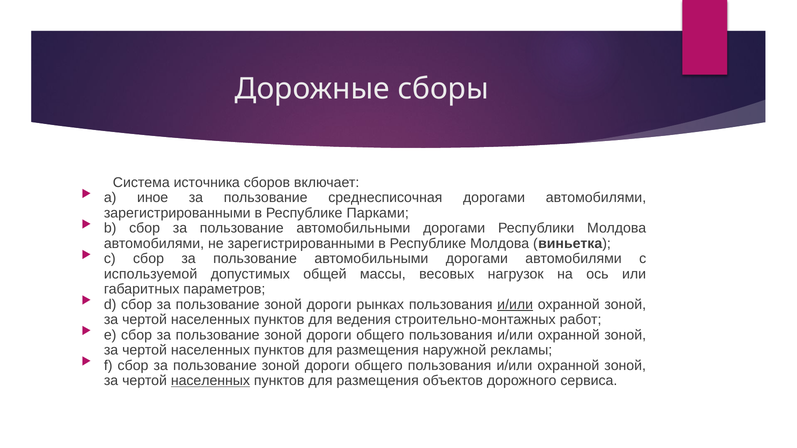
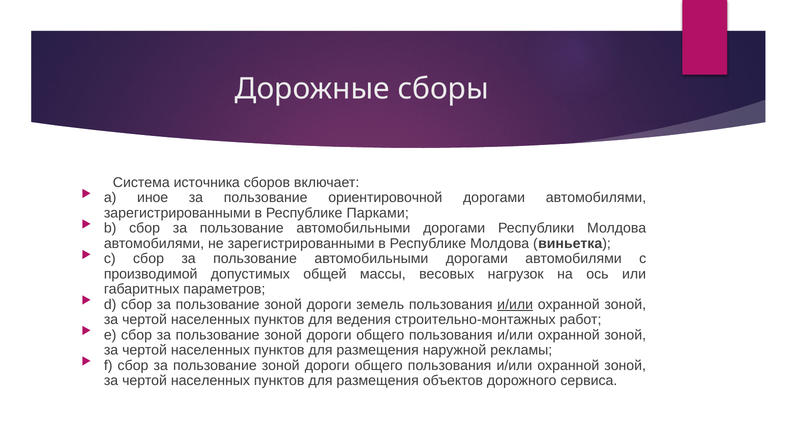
среднесписочная: среднесписочная -> ориентировочной (385, 198)
используемой: используемой -> производимой (151, 274)
рынках: рынках -> земель (380, 305)
населенных underline: present -> none (210, 381)
